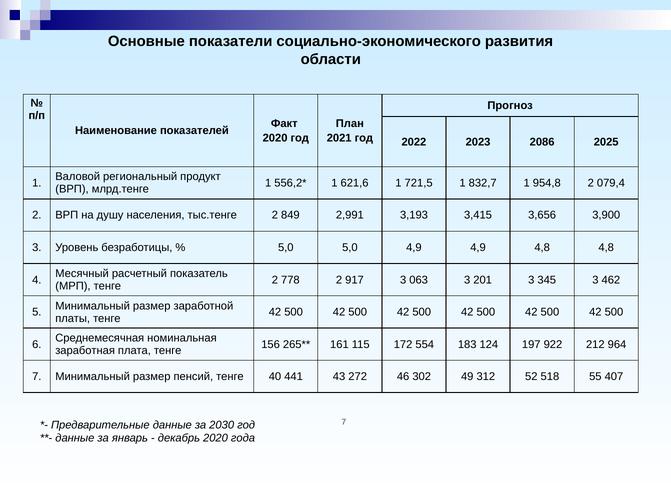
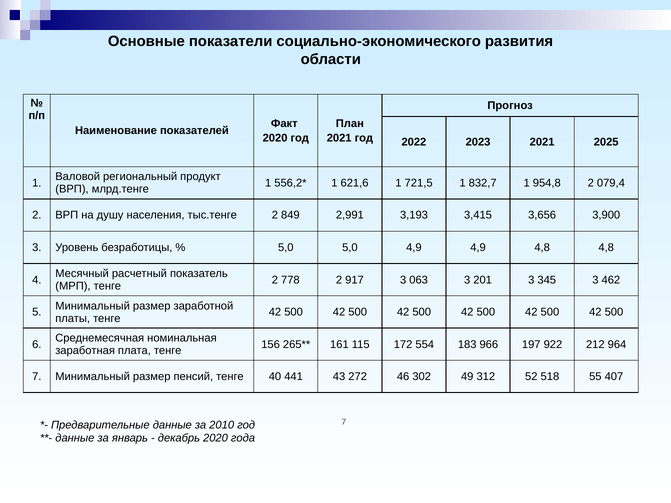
2023 2086: 2086 -> 2021 (542, 142)
124: 124 -> 966 (489, 345)
2030: 2030 -> 2010 (222, 425)
